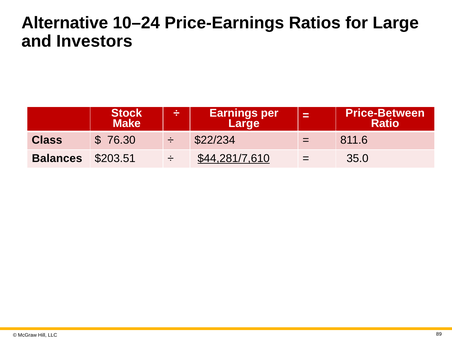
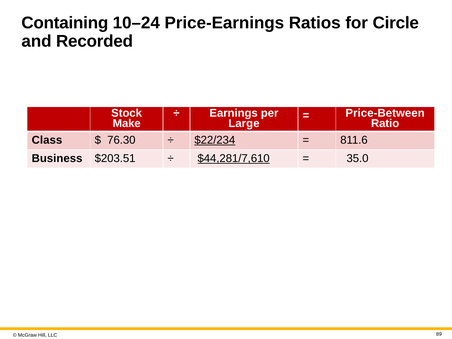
Alternative: Alternative -> Containing (65, 23)
for Large: Large -> Circle (396, 23)
Investors: Investors -> Recorded (94, 41)
$22/234 underline: none -> present (215, 140)
Balances: Balances -> Business (57, 159)
